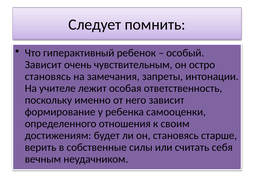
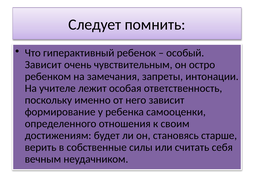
становясь: становясь -> ребенком (48, 77)
